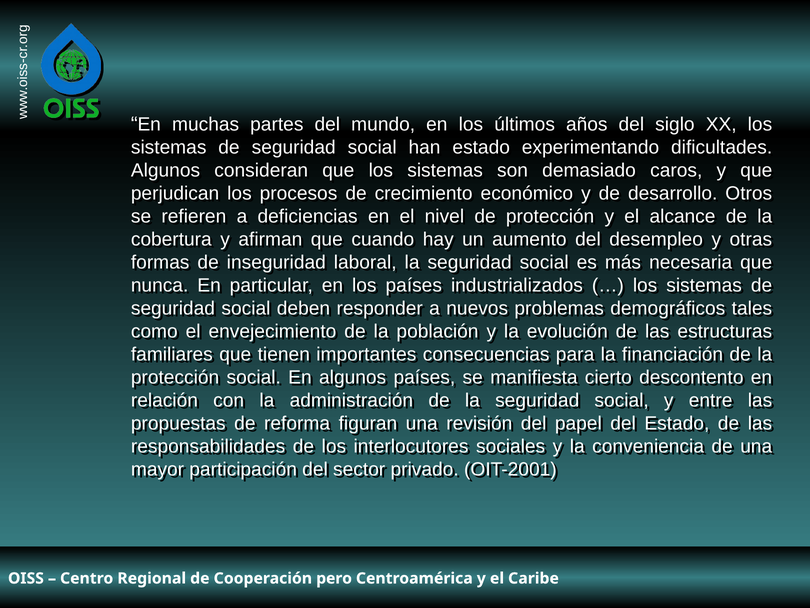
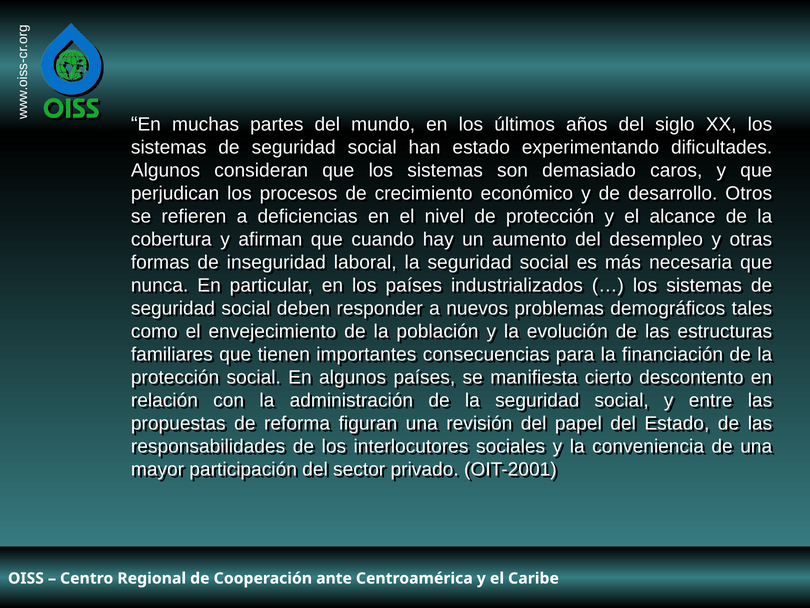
pero: pero -> ante (334, 578)
